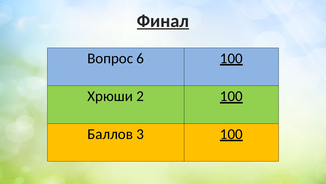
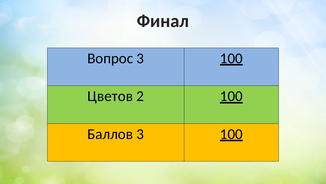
Финал underline: present -> none (163, 21)
Вопрос 6: 6 -> 3 (140, 58)
Хрюши: Хрюши -> Цветов (110, 96)
